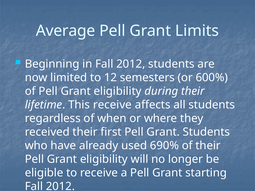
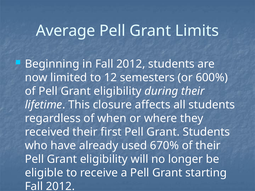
This receive: receive -> closure (112, 105)
690%: 690% -> 670% (164, 146)
